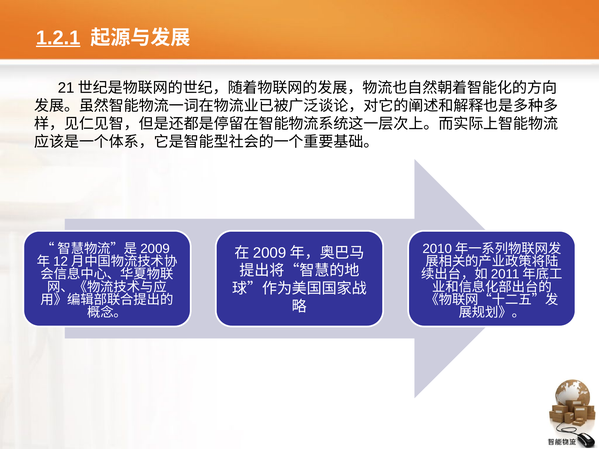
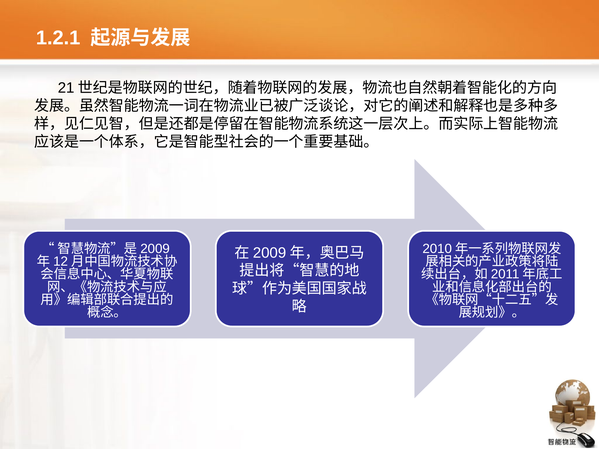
1.2.1 underline: present -> none (58, 38)
